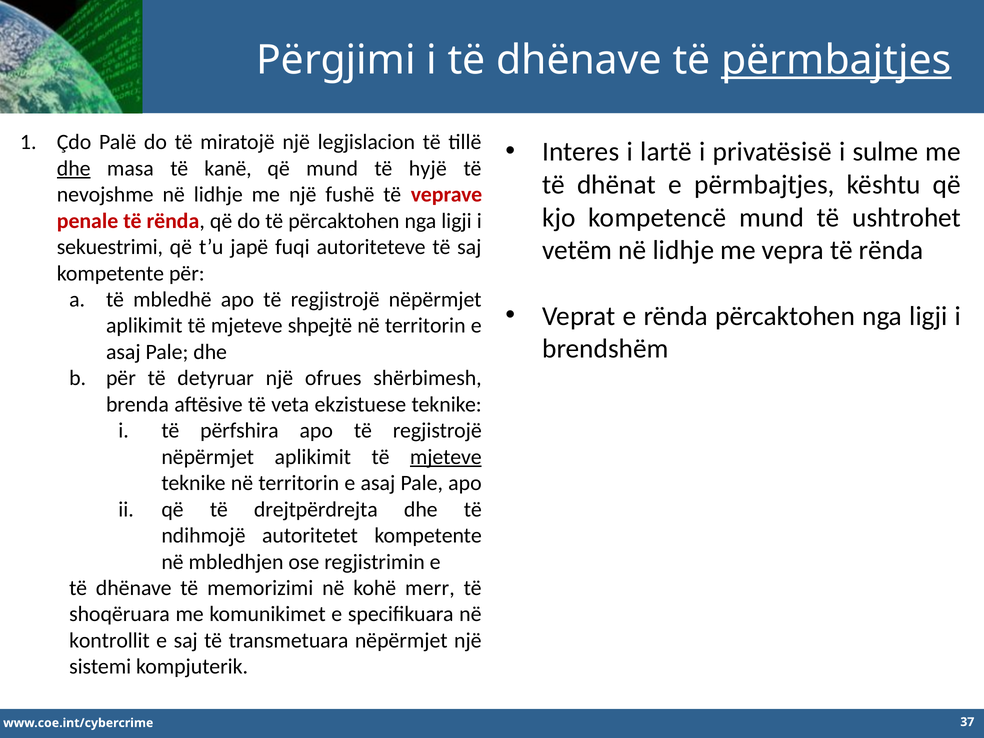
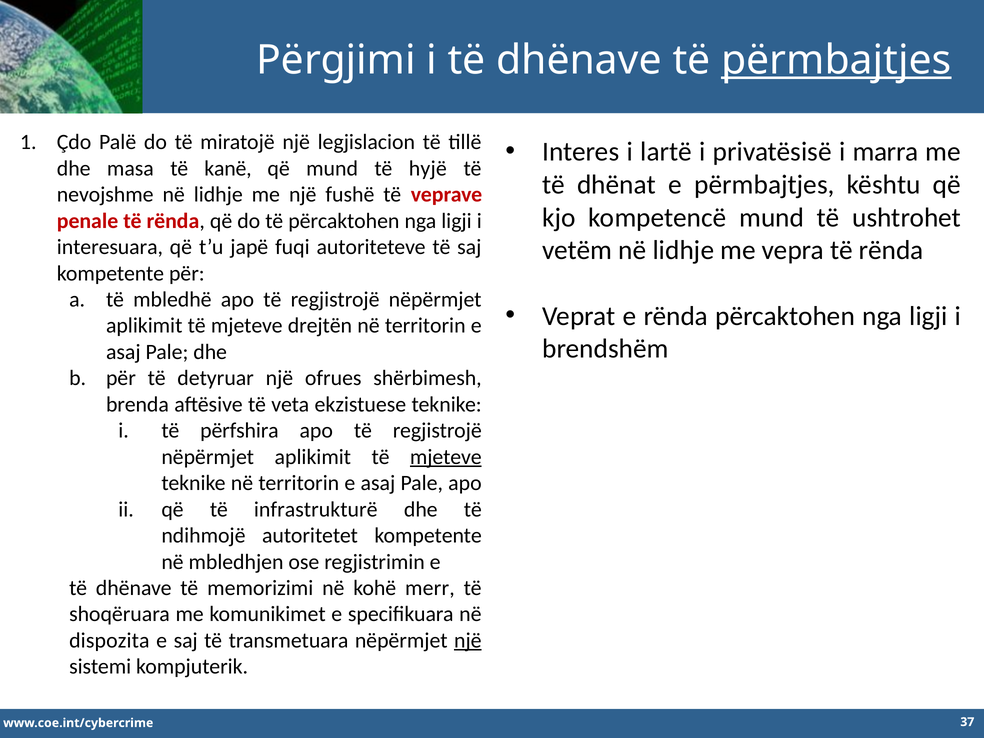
sulme: sulme -> marra (886, 152)
dhe underline: present -> none (74, 168)
sekuestrimi: sekuestrimi -> interesuara (110, 247)
shpejtë: shpejtë -> drejtën (320, 326)
drejtpërdrejta: drejtpërdrejta -> infrastrukturë (316, 509)
kontrollit: kontrollit -> dispozita (109, 640)
një underline: none -> present (468, 640)
